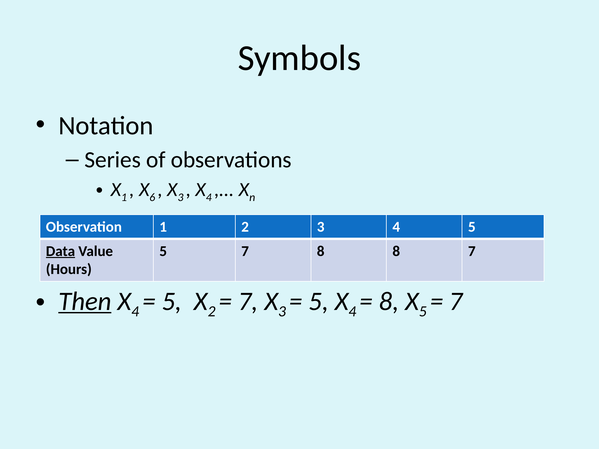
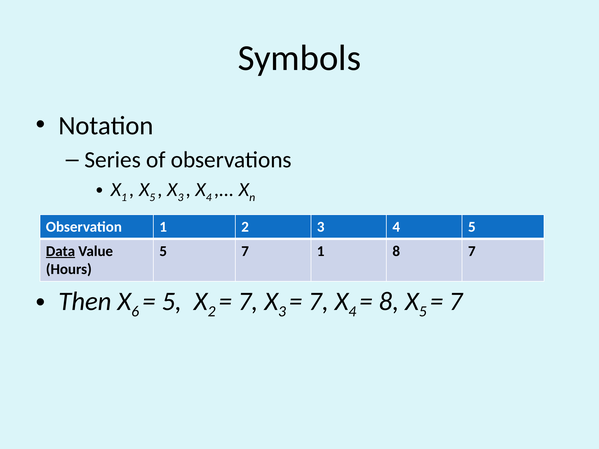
6: 6 -> 5 (152, 198)
7 8: 8 -> 1 (321, 251)
Then underline: present -> none (85, 301)
4: 4 -> 6 (135, 312)
5: 5 -> 7 (319, 301)
